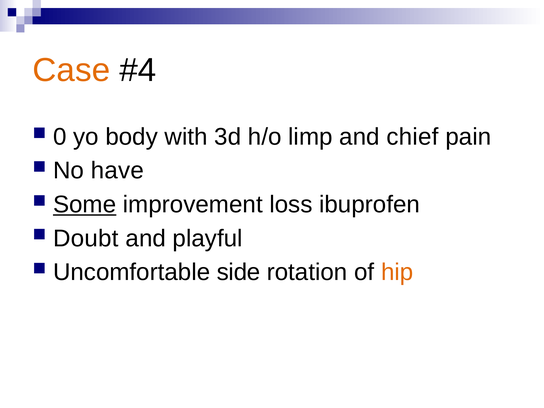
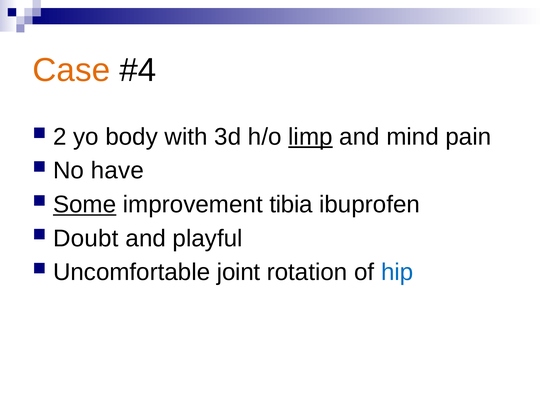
0: 0 -> 2 (60, 137)
limp underline: none -> present (310, 137)
chief: chief -> mind (413, 137)
loss: loss -> tibia (291, 205)
side: side -> joint (239, 272)
hip colour: orange -> blue (397, 272)
